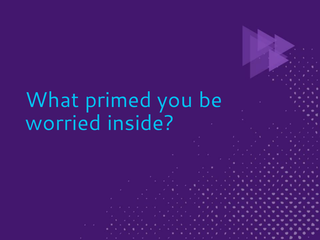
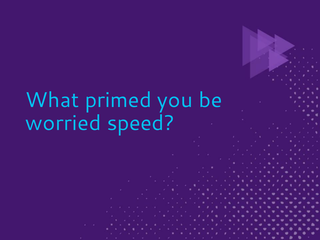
inside: inside -> speed (141, 123)
